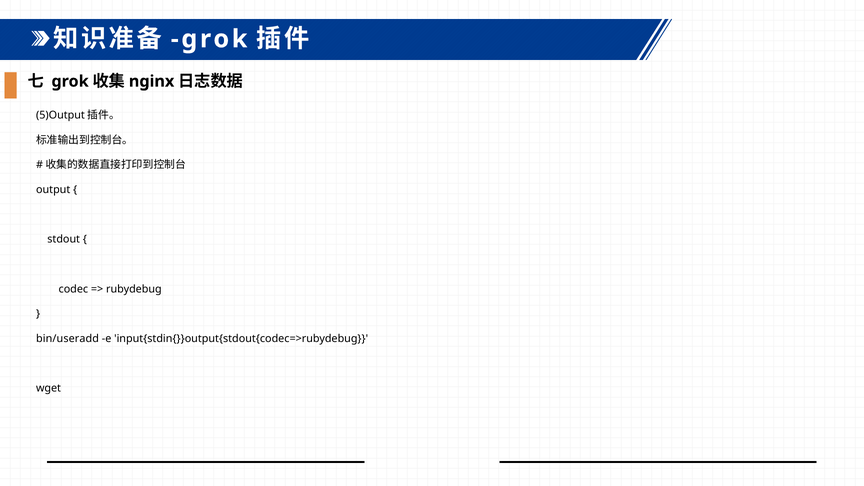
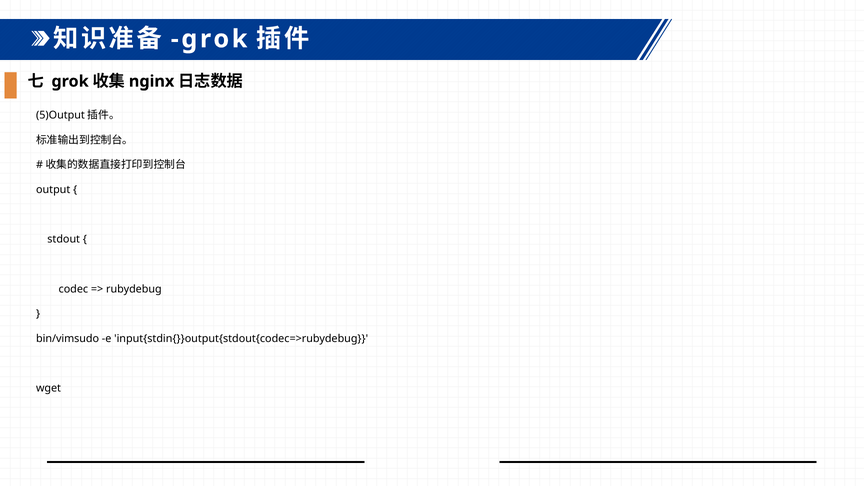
bin/useradd: bin/useradd -> bin/vimsudo (68, 339)
